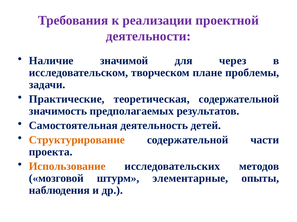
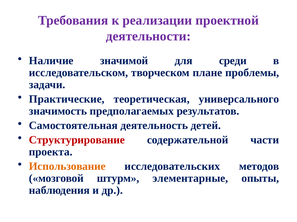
через: через -> среди (233, 61)
теоретическая содержательной: содержательной -> универсального (239, 99)
Структурирование colour: orange -> red (77, 140)
